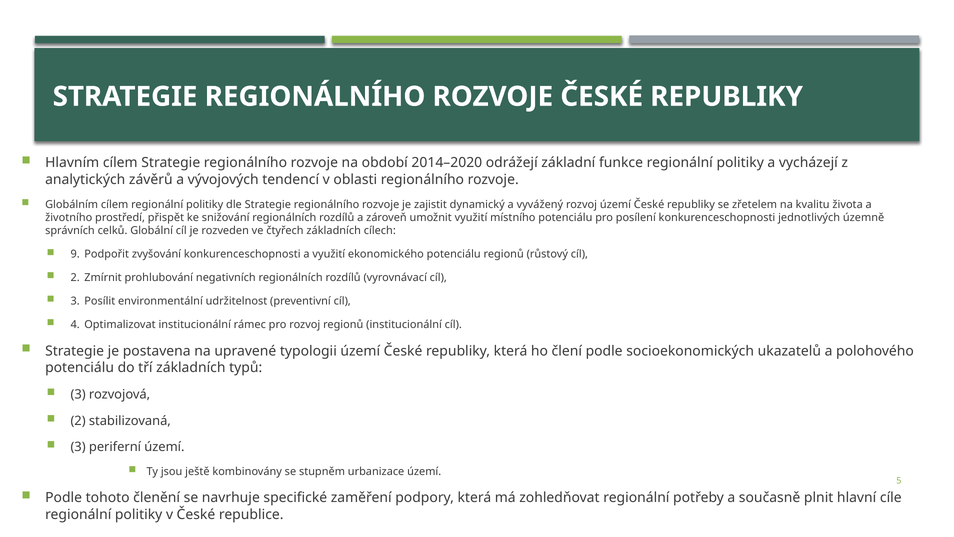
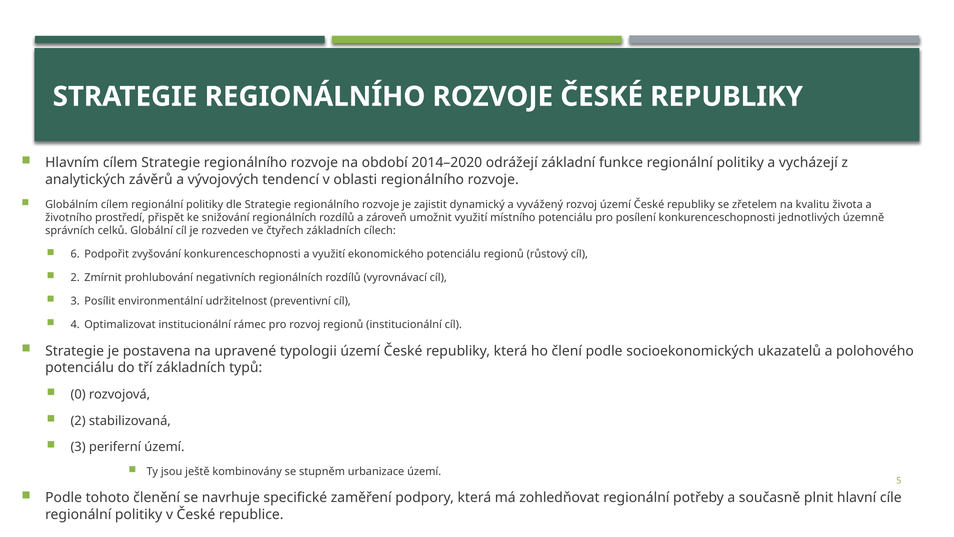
9: 9 -> 6 (75, 254)
3: 3 -> 0 (78, 394)
